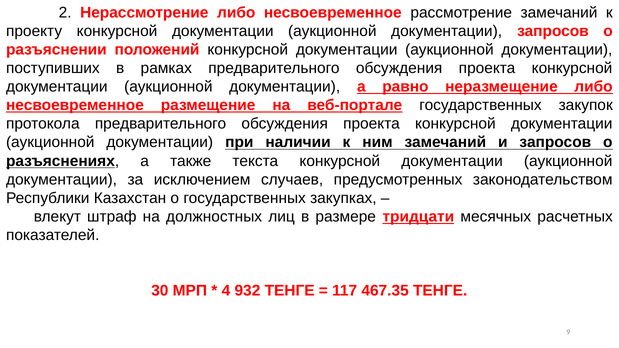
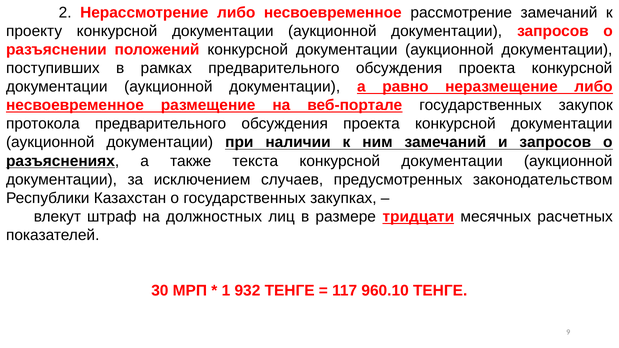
4: 4 -> 1 (226, 291)
467.35: 467.35 -> 960.10 (385, 291)
